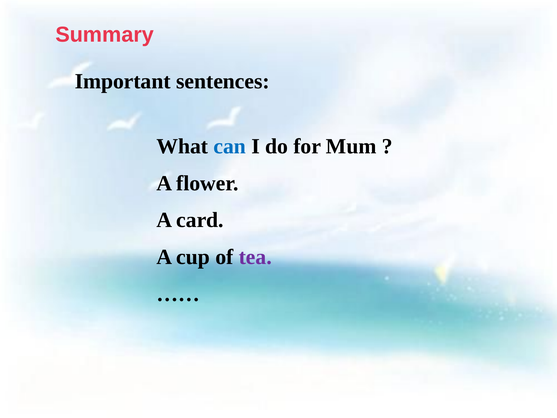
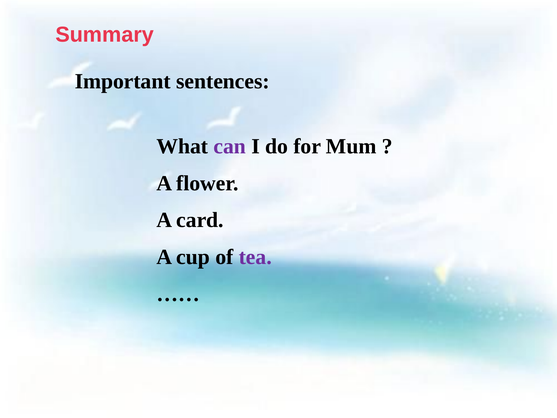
can colour: blue -> purple (230, 146)
